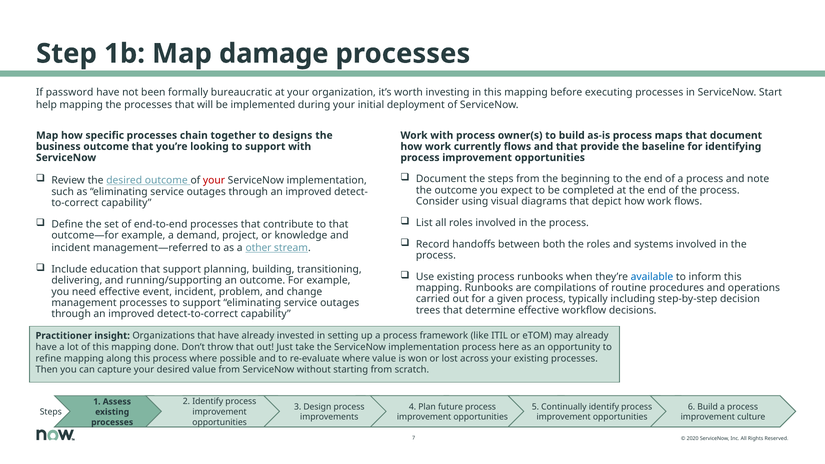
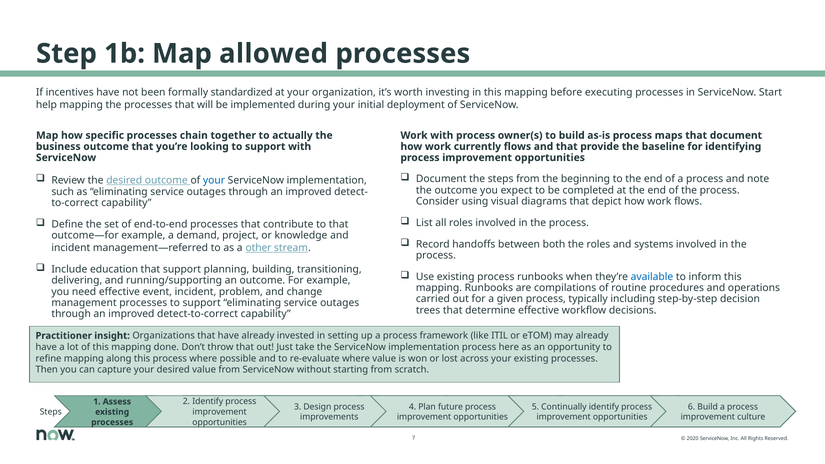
damage: damage -> allowed (274, 54)
password: password -> incentives (70, 92)
bureaucratic: bureaucratic -> standardized (242, 92)
designs: designs -> actually (292, 135)
your colour: red -> blue (214, 180)
